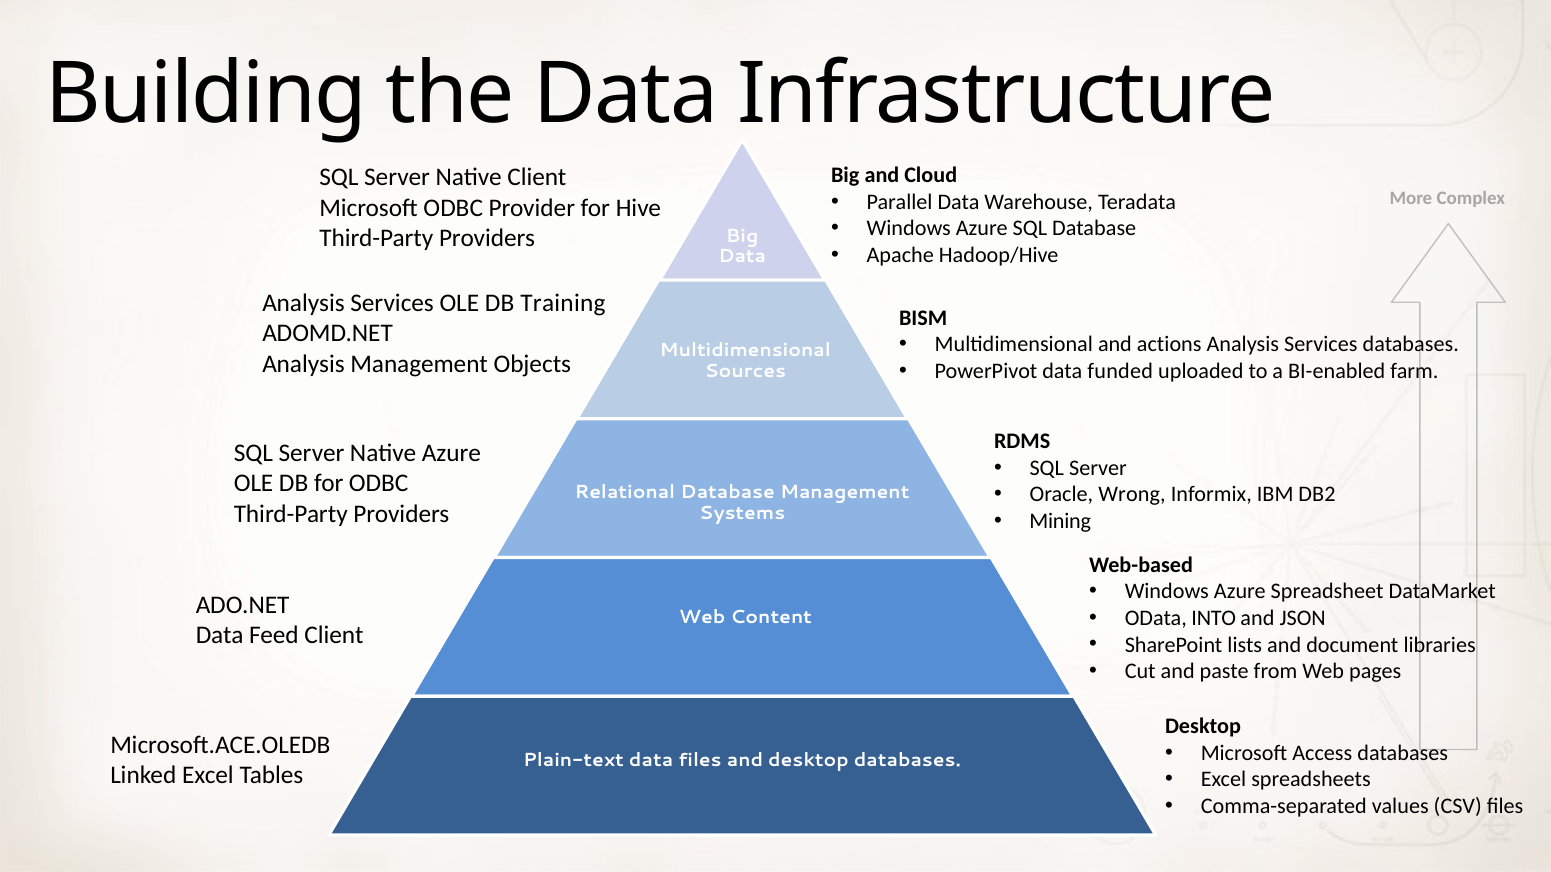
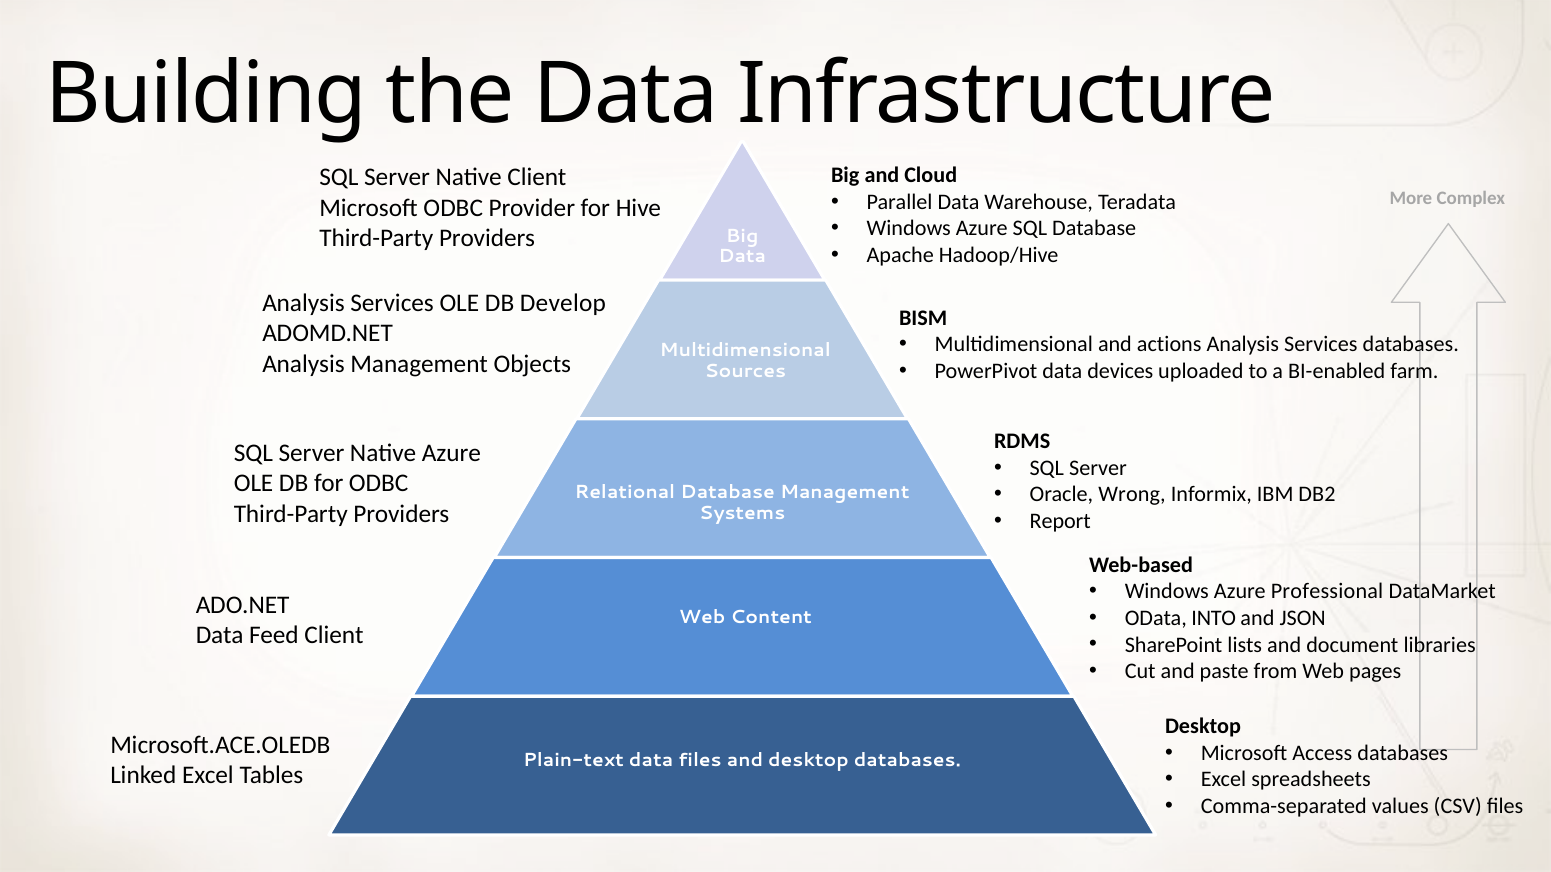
Training: Training -> Develop (563, 303)
funded: funded -> devices (1120, 371)
Mining: Mining -> Report (1060, 521)
Spreadsheet: Spreadsheet -> Professional (1327, 592)
